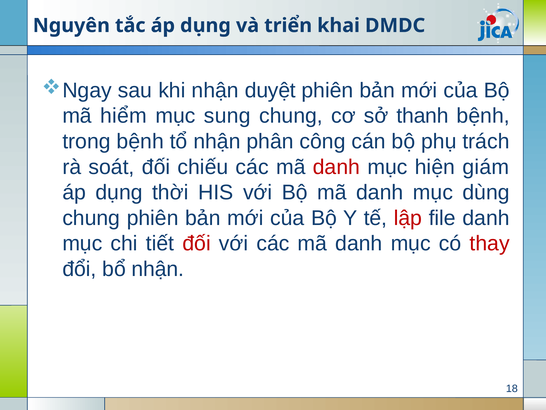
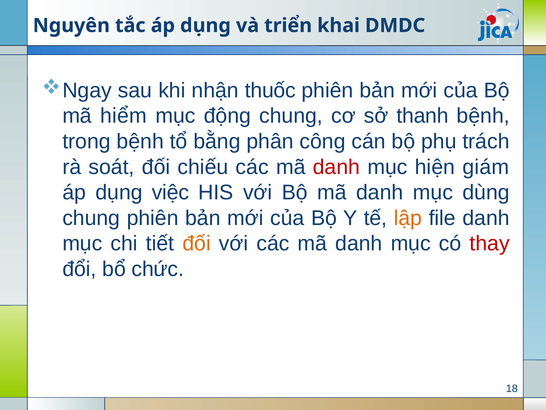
duyệt: duyệt -> thuốc (270, 90)
sung: sung -> động (227, 116)
tổ nhận: nhận -> bằng (217, 141)
thời: thời -> việc (170, 192)
lập colour: red -> orange (408, 218)
đối colour: red -> orange (197, 243)
bổ nhận: nhận -> chức (158, 269)
